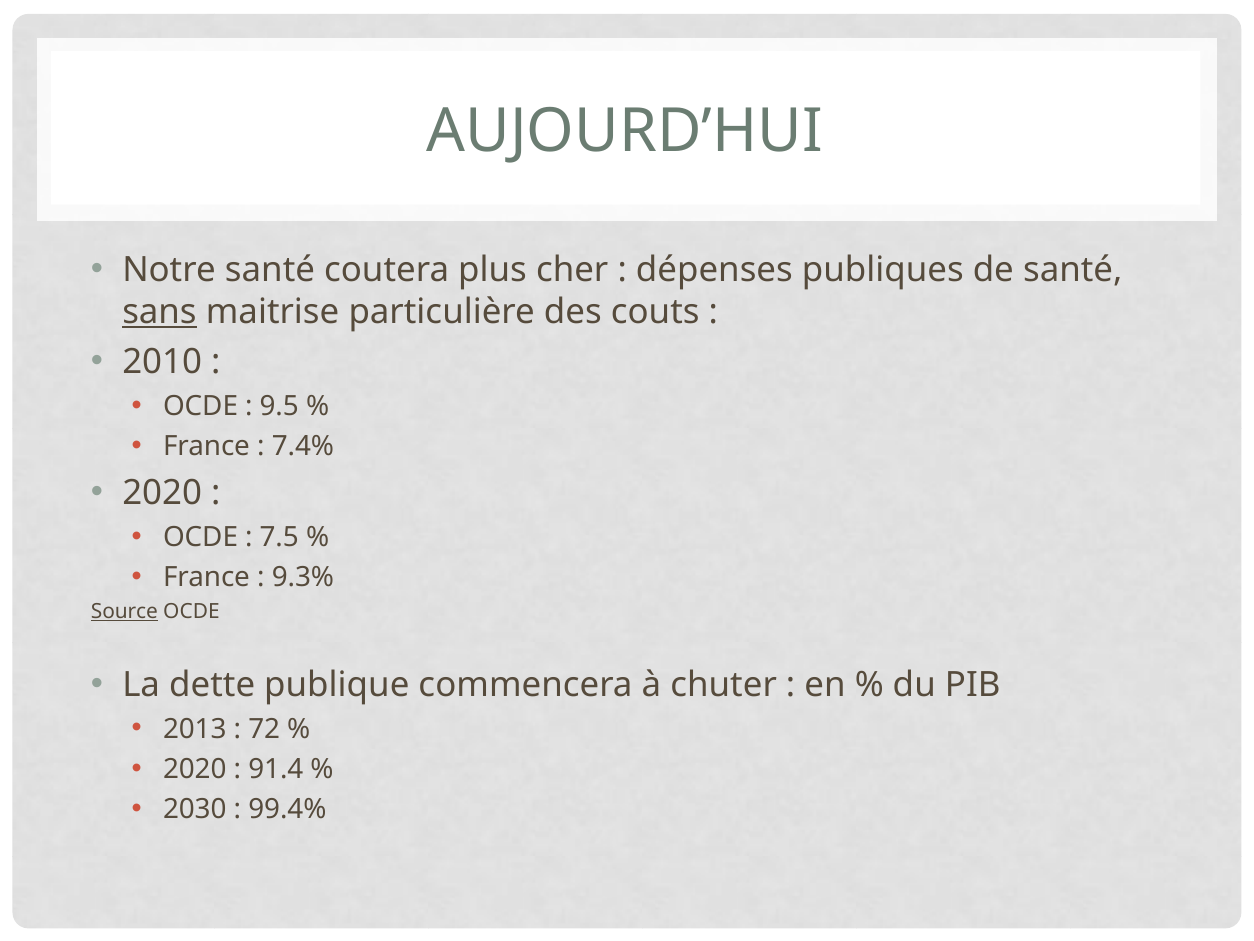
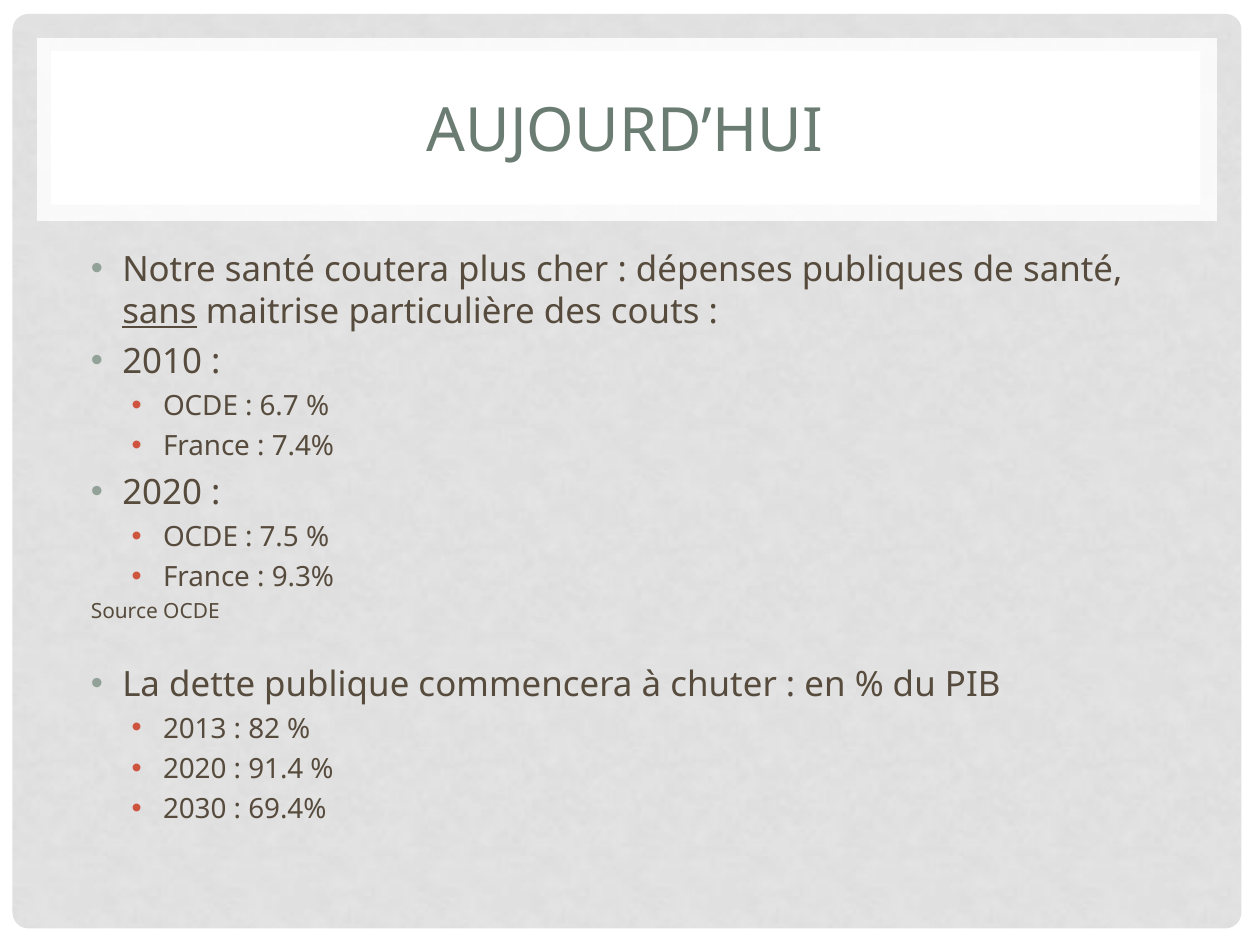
9.5: 9.5 -> 6.7 (279, 406)
Source underline: present -> none (124, 611)
72: 72 -> 82 (264, 728)
99.4%: 99.4% -> 69.4% (287, 809)
